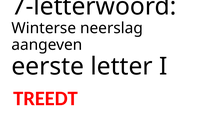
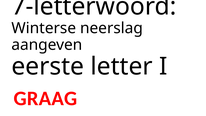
TREEDT: TREEDT -> GRAAG (45, 98)
